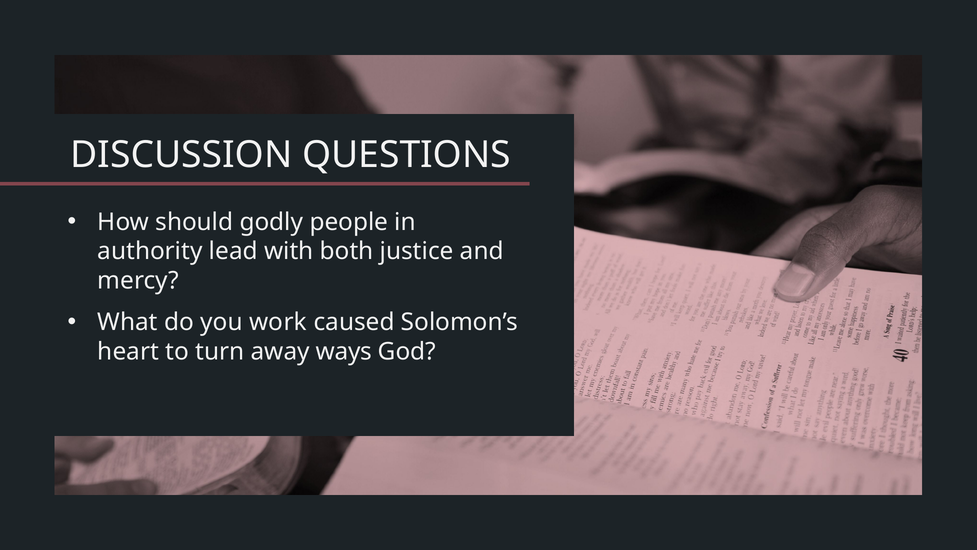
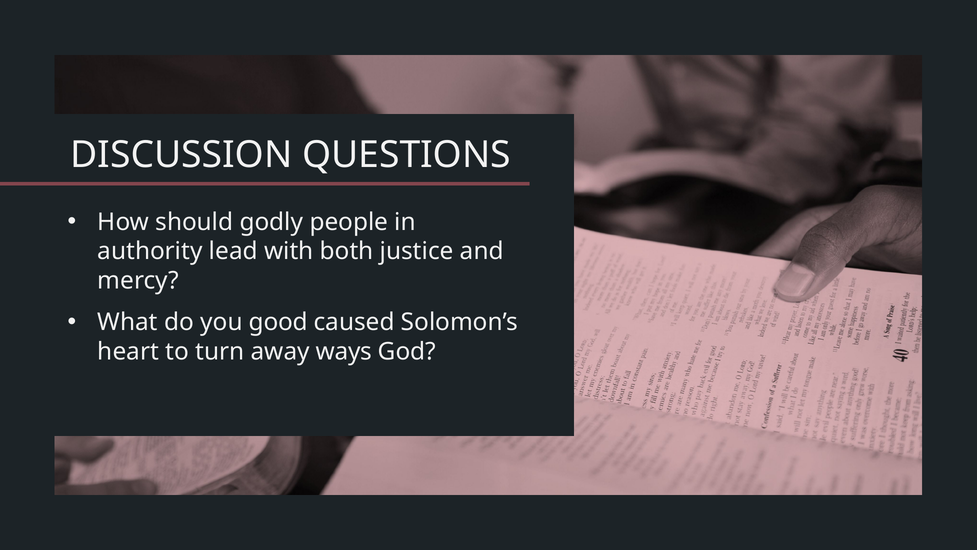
work: work -> good (278, 322)
